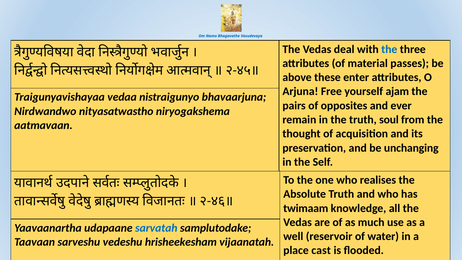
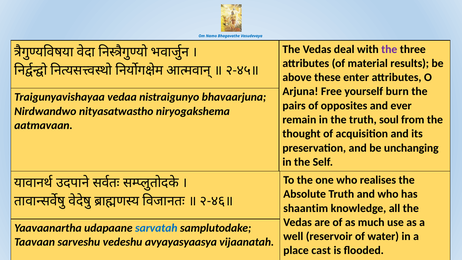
the colour: blue -> purple (389, 49)
passes: passes -> results (410, 63)
ajam: ajam -> burn (397, 91)
twimaam: twimaam -> shaantim (306, 208)
hrisheekesham: hrisheekesham -> avyayasyaasya (181, 242)
